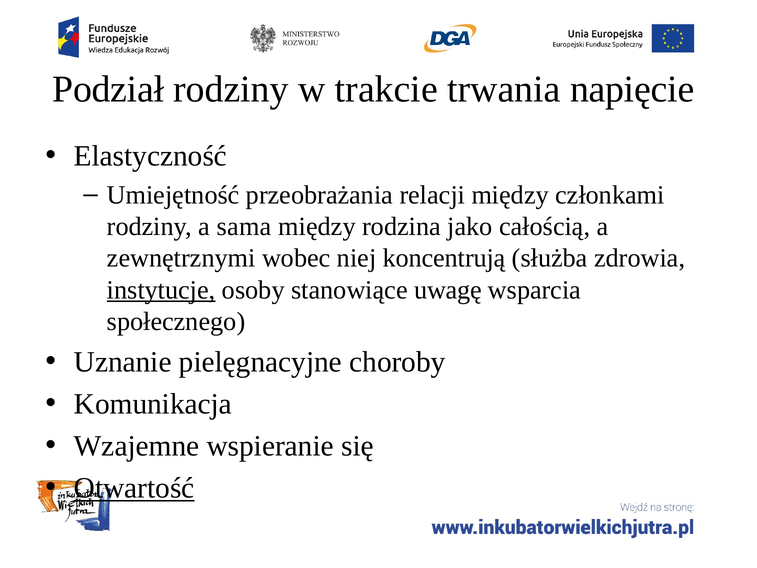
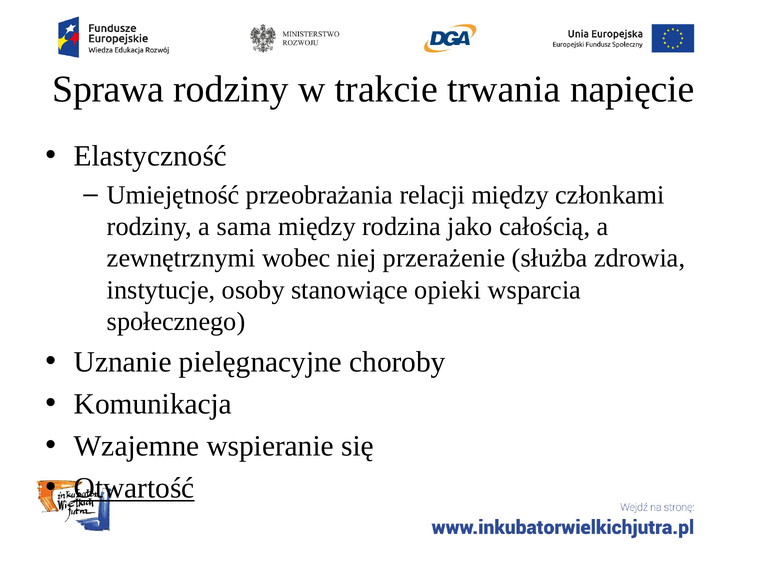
Podział: Podział -> Sprawa (108, 89)
koncentrują: koncentrują -> przerażenie (444, 258)
instytucje underline: present -> none (161, 290)
uwagę: uwagę -> opieki (448, 290)
